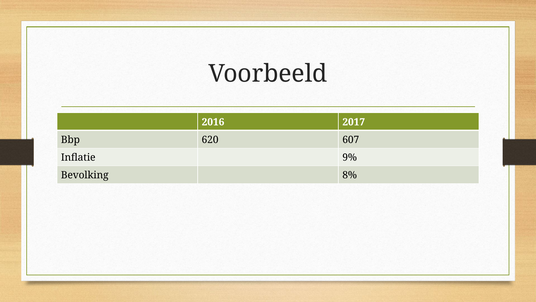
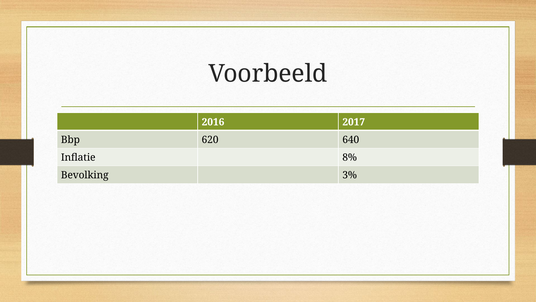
607: 607 -> 640 (351, 140)
9%: 9% -> 8% (350, 157)
8%: 8% -> 3% (350, 175)
